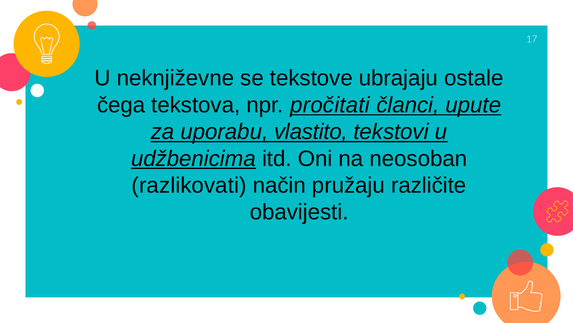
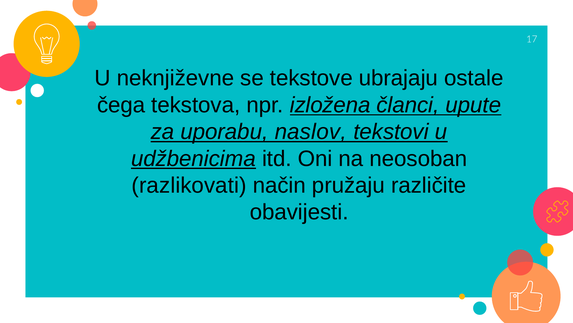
pročitati: pročitati -> izložena (330, 105)
vlastito: vlastito -> naslov (311, 132)
